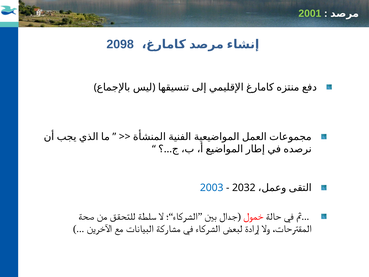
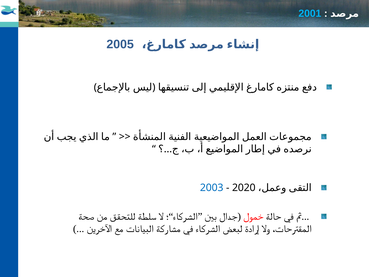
2001 colour: light green -> light blue (310, 13)
2098: 2098 -> 2005 (120, 44)
2032: 2032 -> 2020 (244, 188)
